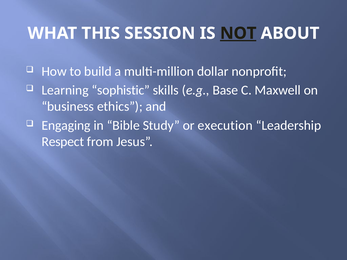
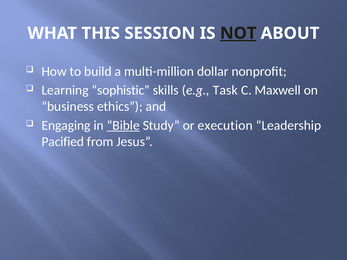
Base: Base -> Task (225, 90)
Bible underline: none -> present (123, 125)
Respect: Respect -> Pacified (63, 142)
